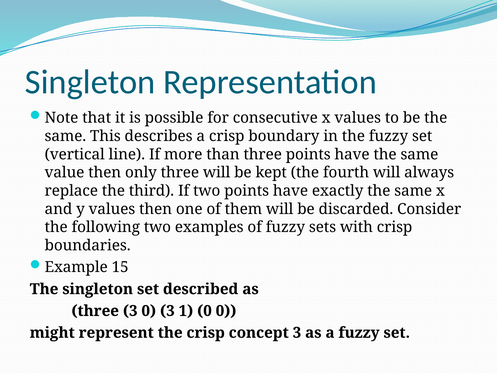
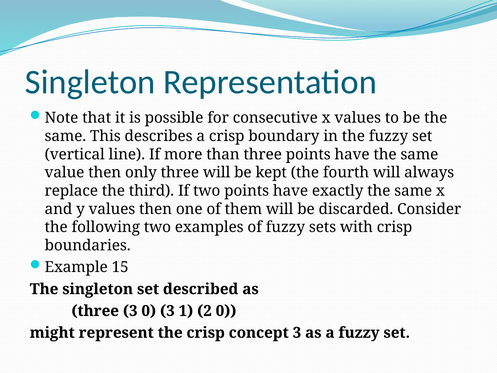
1 0: 0 -> 2 (204, 311)
